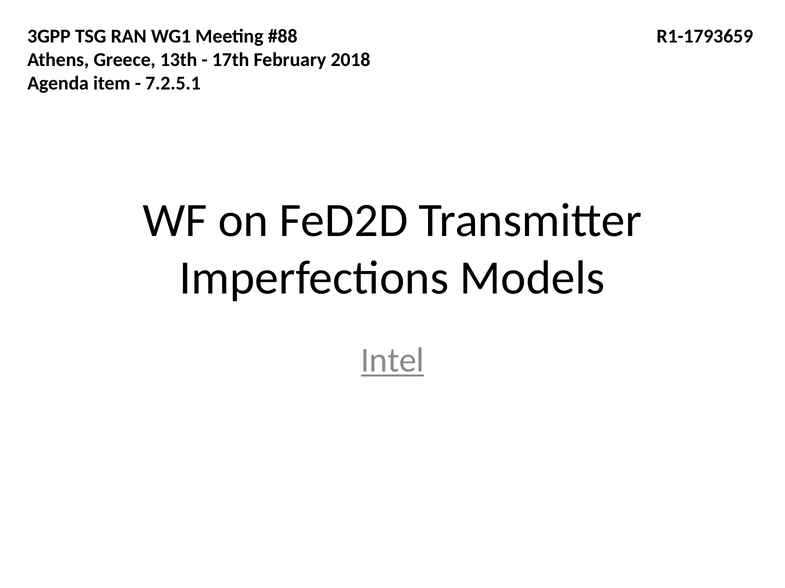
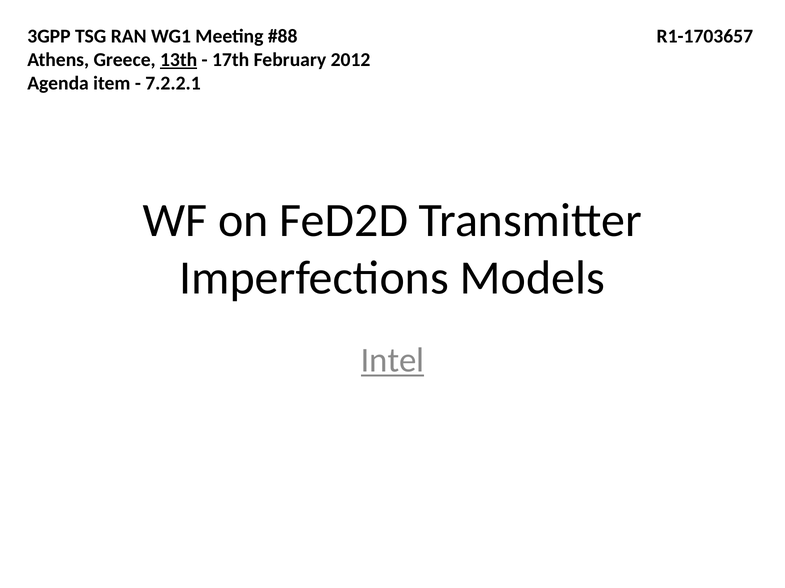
R1-1793659: R1-1793659 -> R1-1703657 (705, 36)
13th underline: none -> present (179, 60)
2018: 2018 -> 2012 (351, 60)
7.2.5.1: 7.2.5.1 -> 7.2.2.1 (173, 83)
